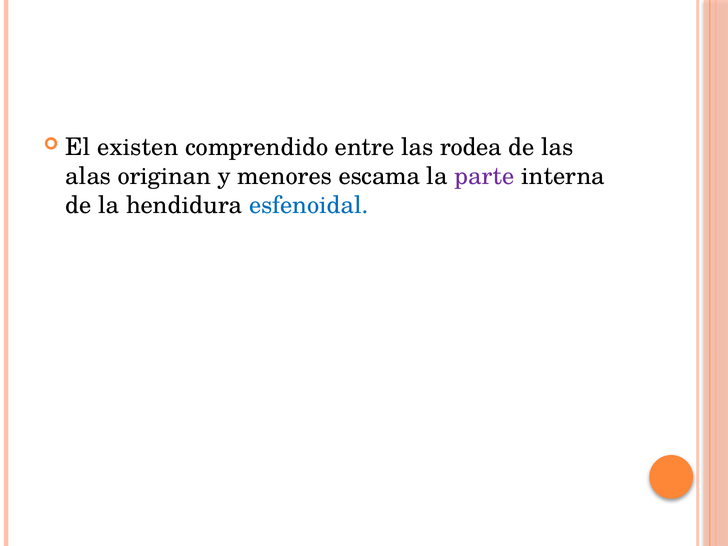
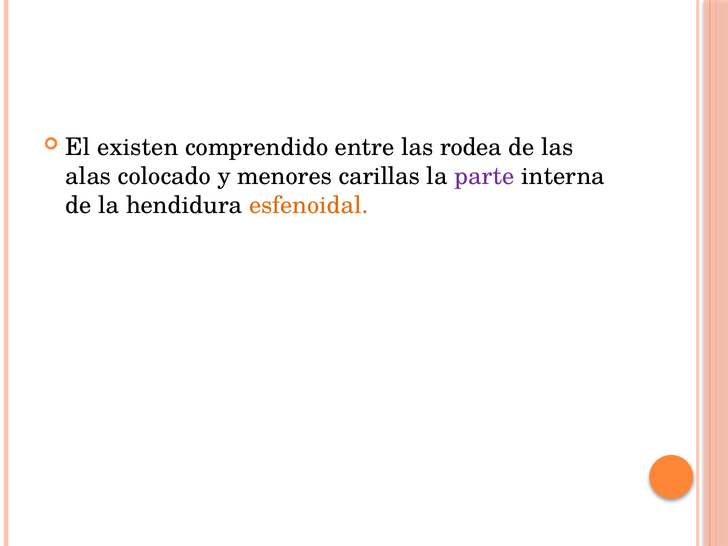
originan: originan -> colocado (164, 176)
escama: escama -> carillas (379, 176)
esfenoidal colour: blue -> orange (309, 205)
